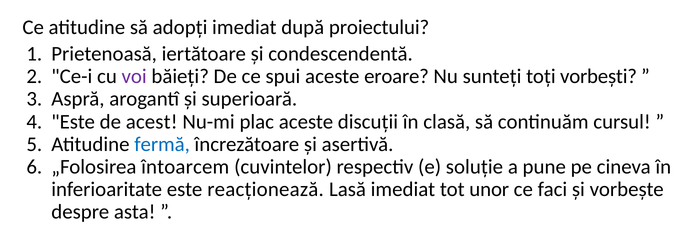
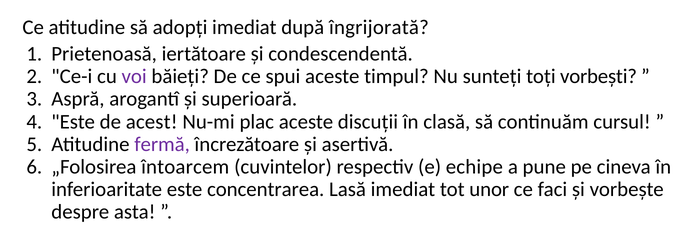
proiectului: proiectului -> îngrijorată (379, 27)
eroare: eroare -> timpul (396, 77)
fermă colour: blue -> purple (162, 144)
soluție: soluție -> echipe (474, 167)
reacționează: reacționează -> concentrarea (266, 189)
